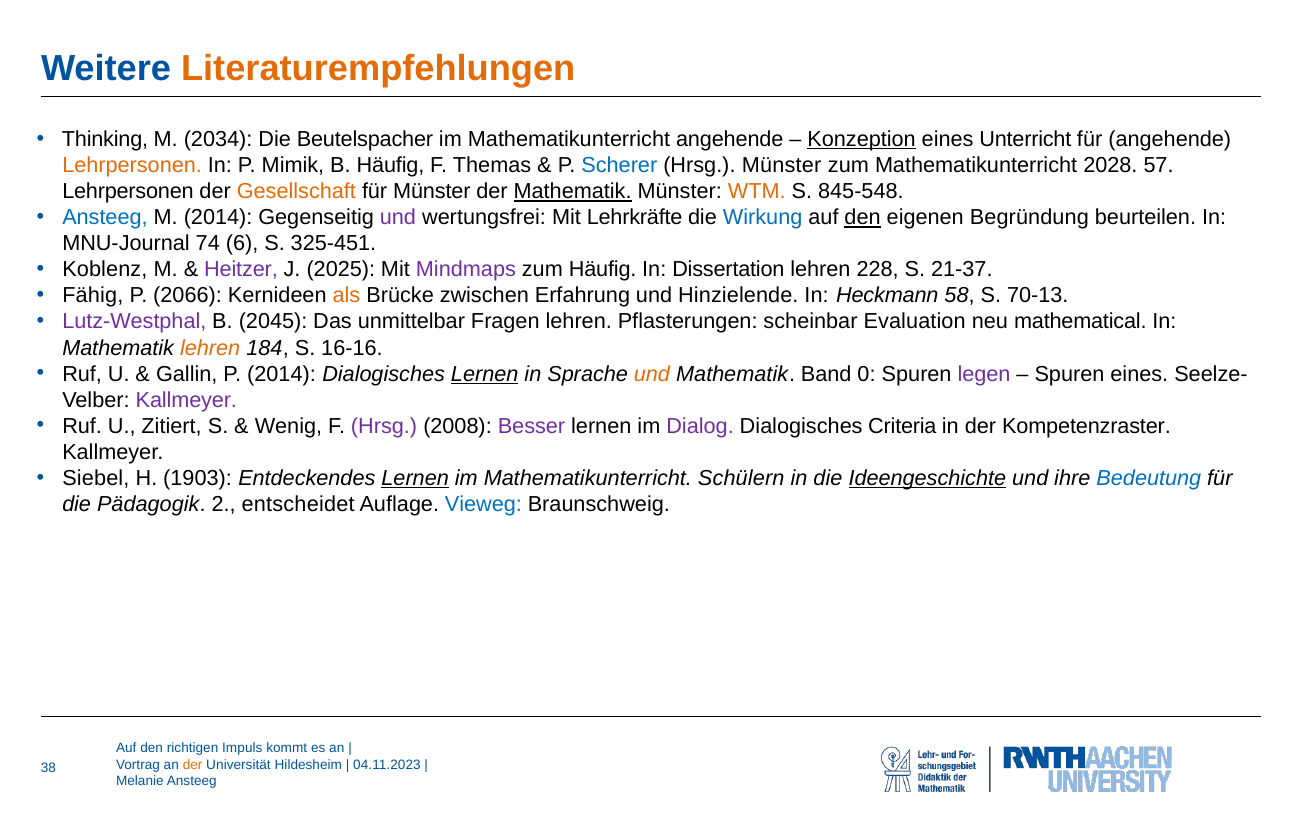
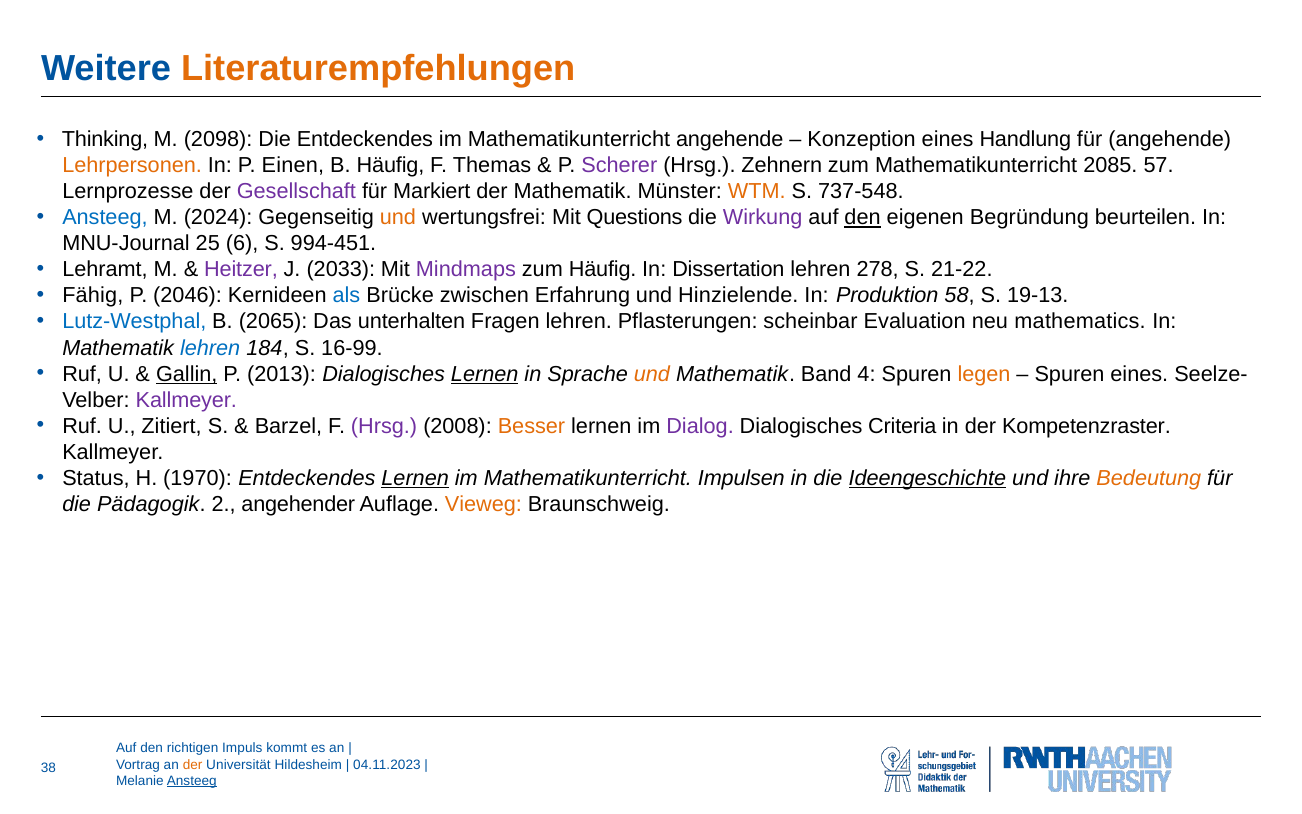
2034: 2034 -> 2098 (218, 139)
Die Beutelspacher: Beutelspacher -> Entdeckendes (365, 139)
Konzeption underline: present -> none (862, 139)
Unterricht: Unterricht -> Handlung (1025, 139)
Mimik: Mimik -> Einen (293, 165)
Scherer colour: blue -> purple (619, 165)
Hrsg Münster: Münster -> Zehnern (782, 165)
2028: 2028 -> 2085 (1110, 165)
Lehrpersonen: Lehrpersonen -> Lernprozesse (128, 192)
Gesellschaft colour: orange -> purple (296, 192)
für Münster: Münster -> Markiert (432, 192)
Mathematik underline: present -> none (573, 192)
845-548: 845-548 -> 737-548 (861, 192)
M 2014: 2014 -> 2024 (218, 218)
und colour: purple -> orange (398, 218)
Lehrkräfte: Lehrkräfte -> Questions (635, 218)
Wirkung colour: blue -> purple (763, 218)
74: 74 -> 25 (208, 244)
325-451: 325-451 -> 994-451 (333, 244)
Koblenz: Koblenz -> Lehramt (105, 270)
2025: 2025 -> 2033 (341, 270)
228: 228 -> 278 (878, 270)
21-37: 21-37 -> 21-22 (962, 270)
2066: 2066 -> 2046 (188, 296)
als colour: orange -> blue (346, 296)
Heckmann: Heckmann -> Produktion (887, 296)
70-13: 70-13 -> 19-13 (1038, 296)
Lutz-Westphal colour: purple -> blue (134, 322)
2045: 2045 -> 2065 (273, 322)
unmittelbar: unmittelbar -> unterhalten (412, 322)
mathematical: mathematical -> mathematics (1080, 322)
lehren colour: orange -> blue (210, 348)
16-16: 16-16 -> 16-99 (352, 348)
Gallin underline: none -> present (187, 374)
P 2014: 2014 -> 2013 (281, 374)
0: 0 -> 4 (867, 374)
legen colour: purple -> orange (984, 374)
Wenig: Wenig -> Barzel (288, 426)
Besser colour: purple -> orange (531, 426)
Siebel: Siebel -> Status (96, 478)
1903: 1903 -> 1970 (198, 478)
Schülern: Schülern -> Impulsen (741, 478)
Bedeutung colour: blue -> orange (1149, 478)
entscheidet: entscheidet -> angehender (298, 504)
Vieweg colour: blue -> orange (483, 504)
Ansteeg underline: none -> present (192, 781)
